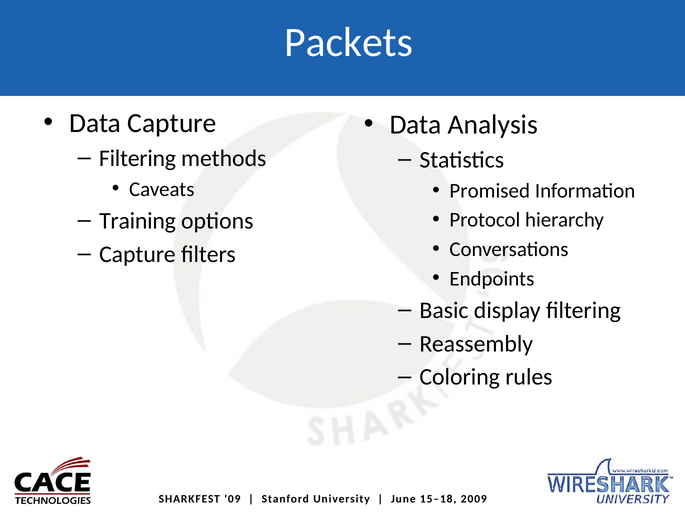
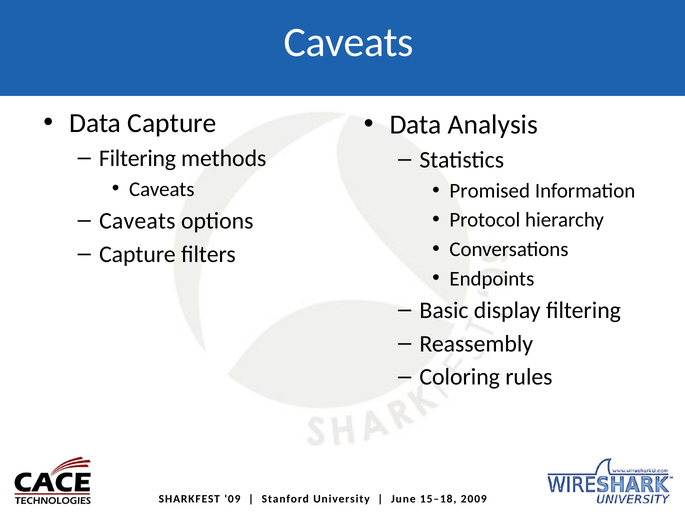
Packets: Packets -> Caveats (349, 42)
Training: Training -> Caveats (137, 221)
